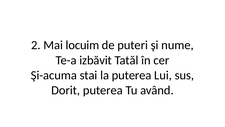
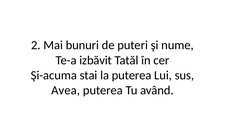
locuim: locuim -> bunuri (82, 45)
Dorit: Dorit -> Avea (66, 90)
